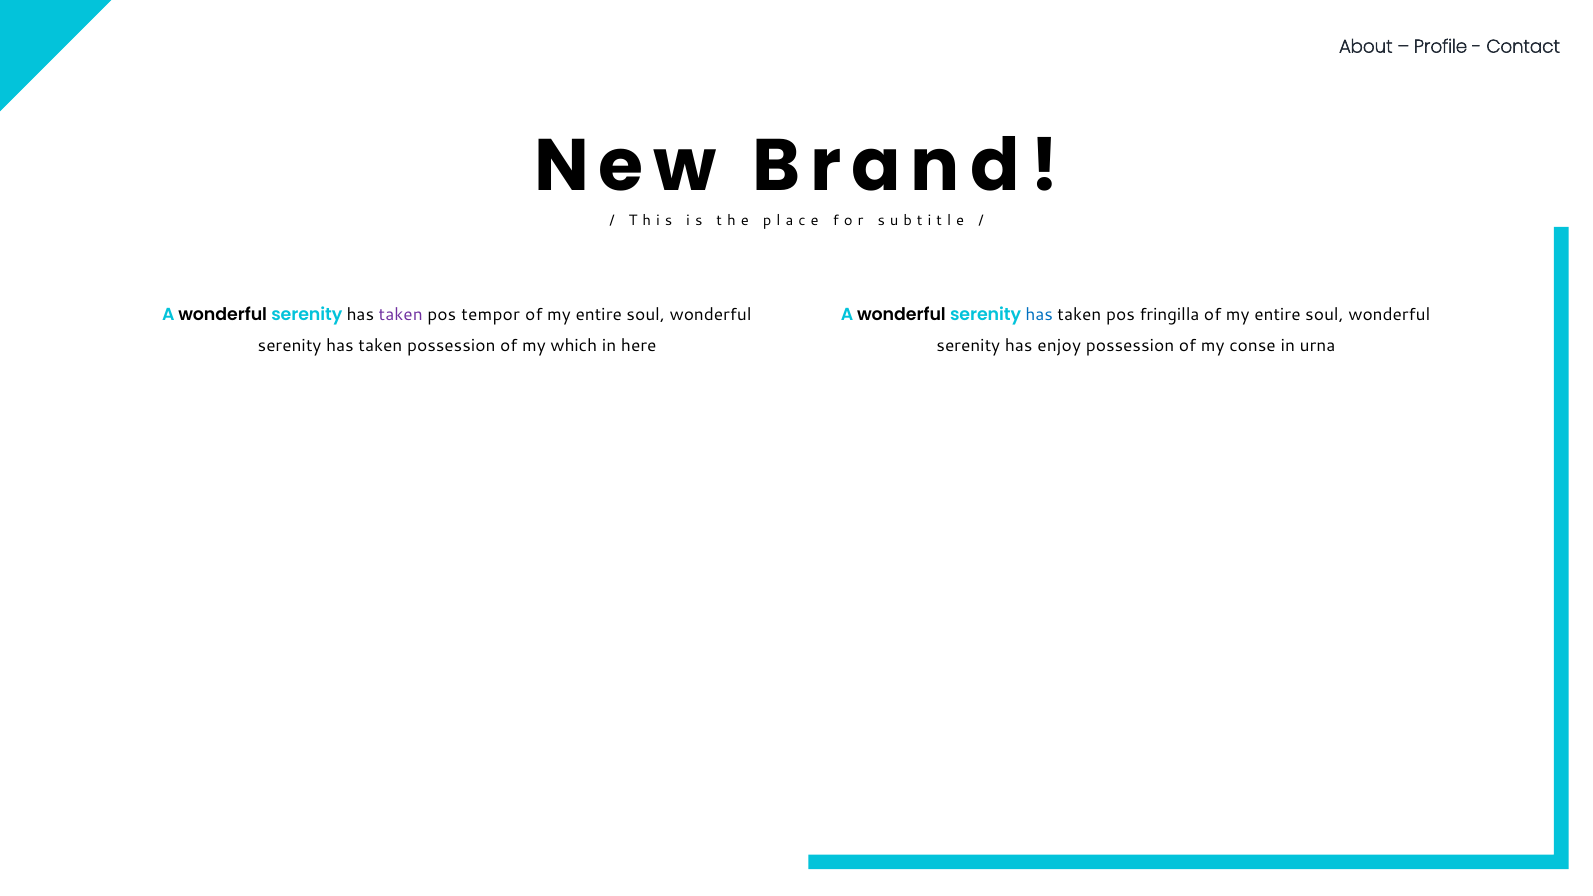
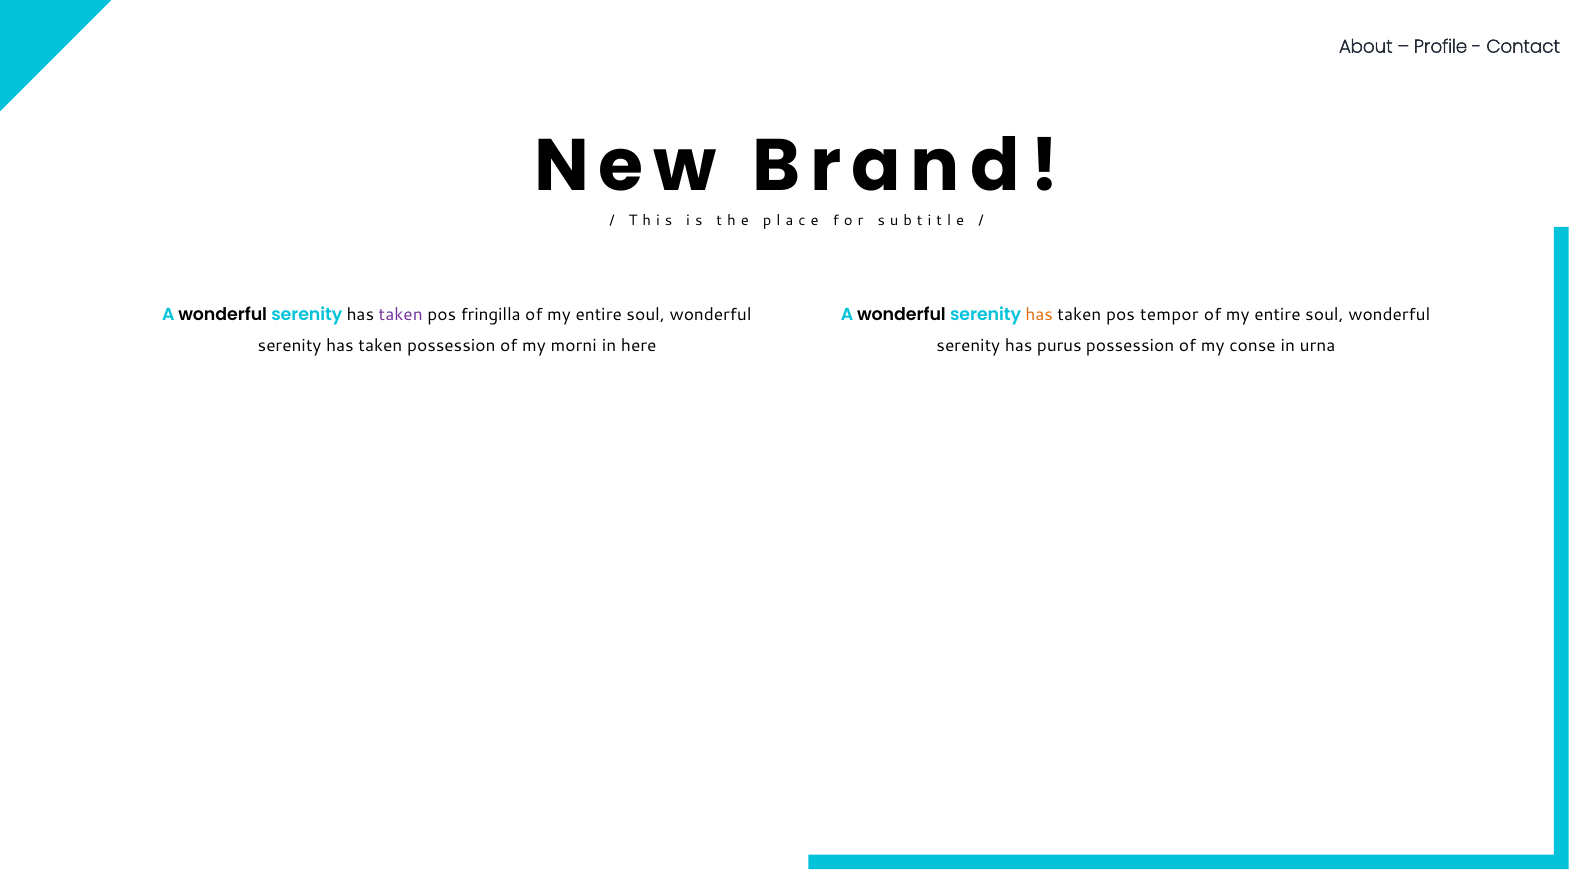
tempor: tempor -> fringilla (491, 315)
has colour: blue -> orange (1039, 315)
fringilla: fringilla -> tempor (1169, 315)
which: which -> morni (574, 346)
enjoy: enjoy -> purus (1059, 346)
